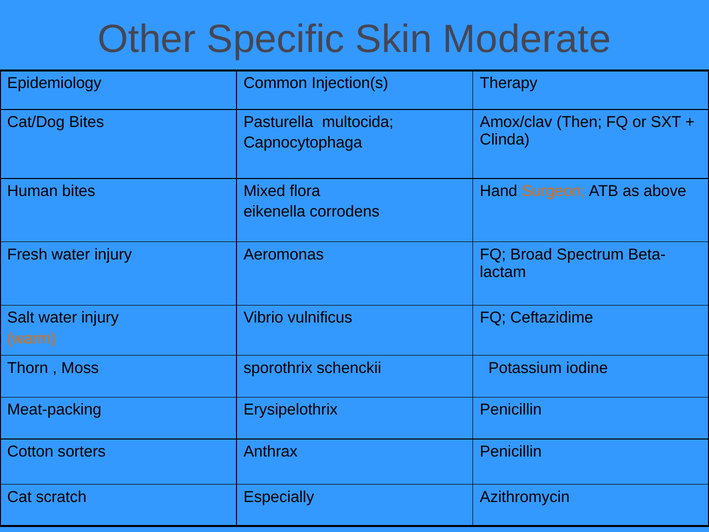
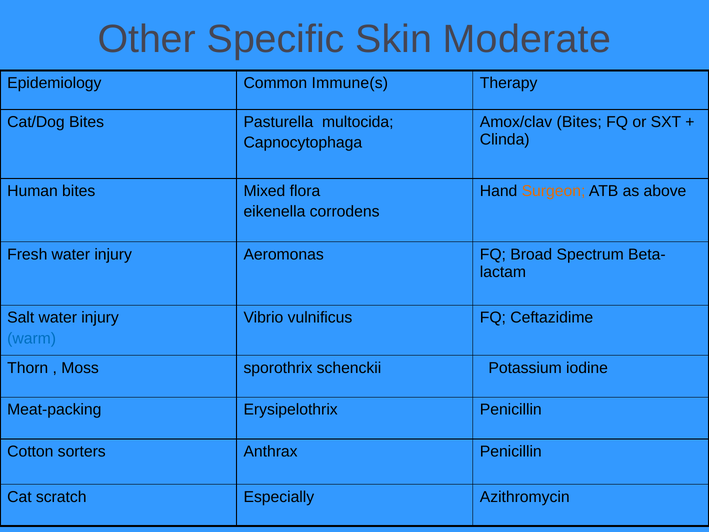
Injection(s: Injection(s -> Immune(s (350, 83)
Amox/clav Then: Then -> Bites (579, 122)
warm colour: orange -> blue (32, 338)
